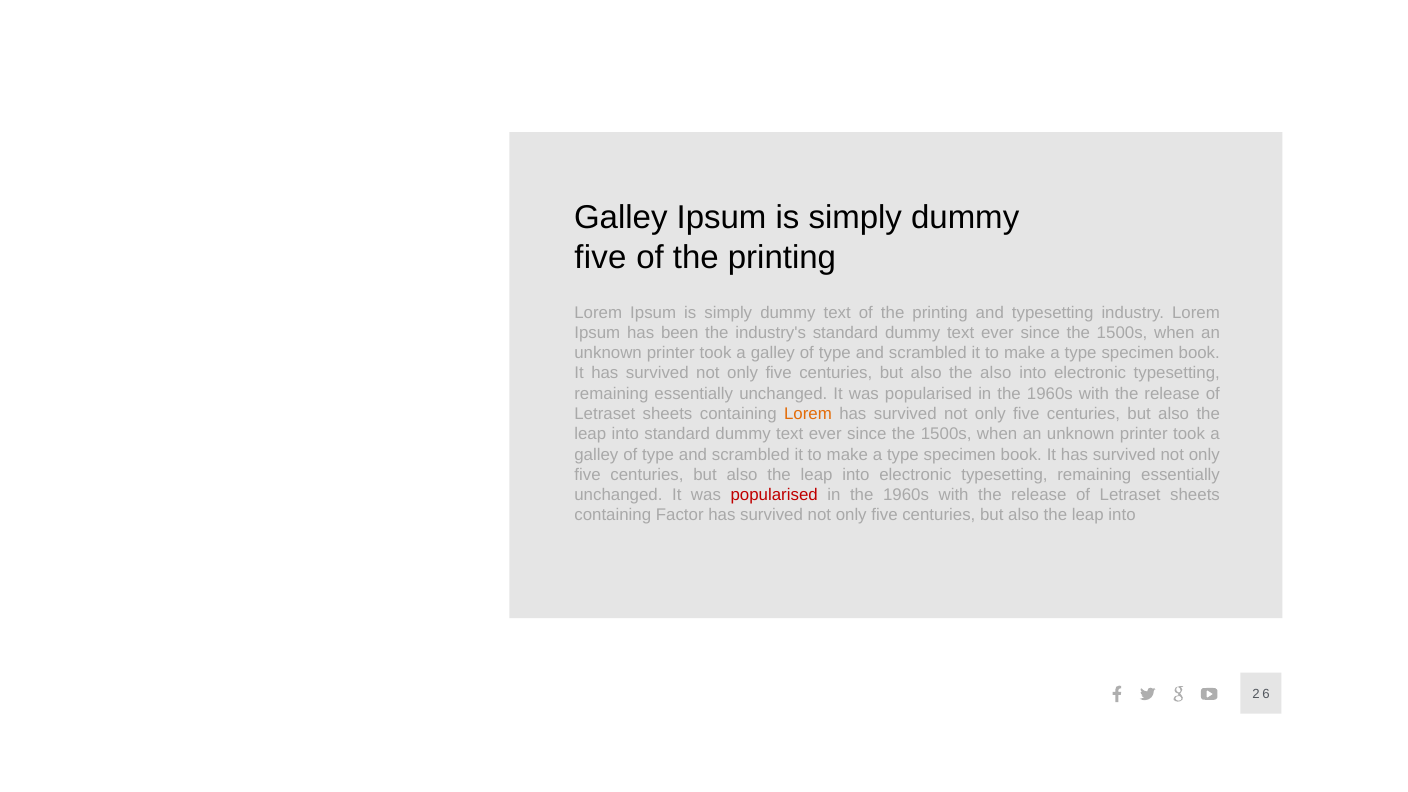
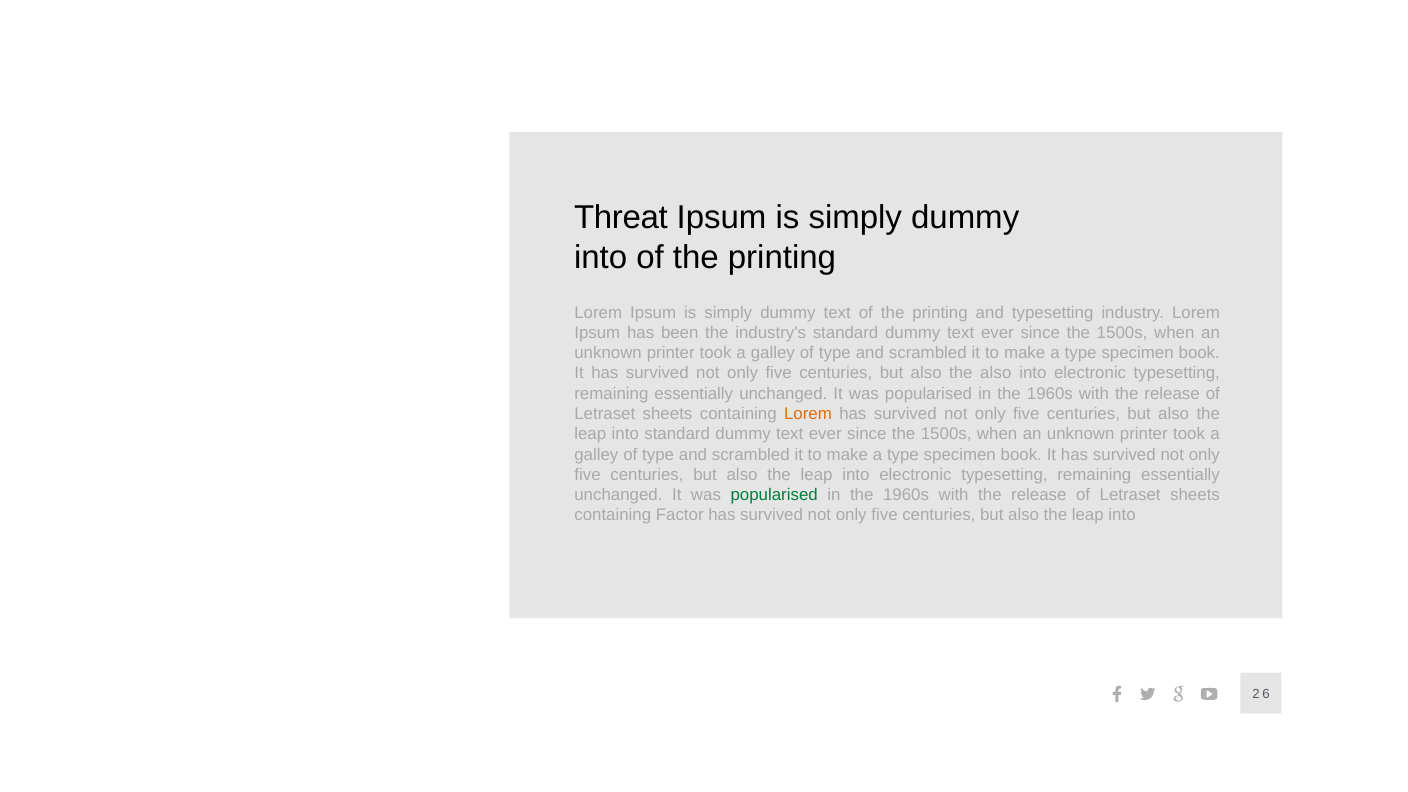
Galley: Galley -> Threat (621, 218)
five: five -> into (601, 258)
popularised colour: red -> green (774, 495)
